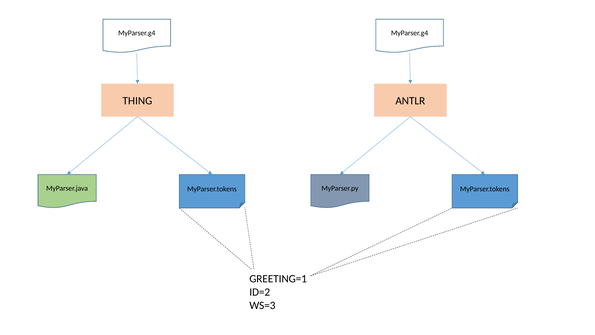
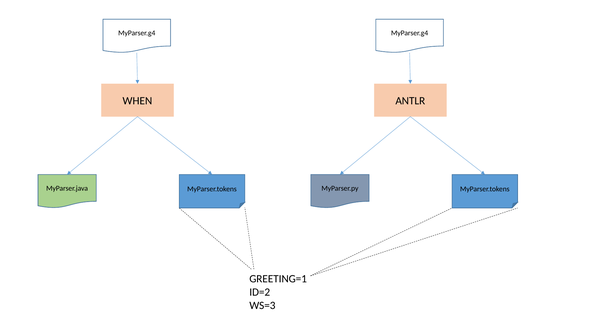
THING: THING -> WHEN (137, 101)
